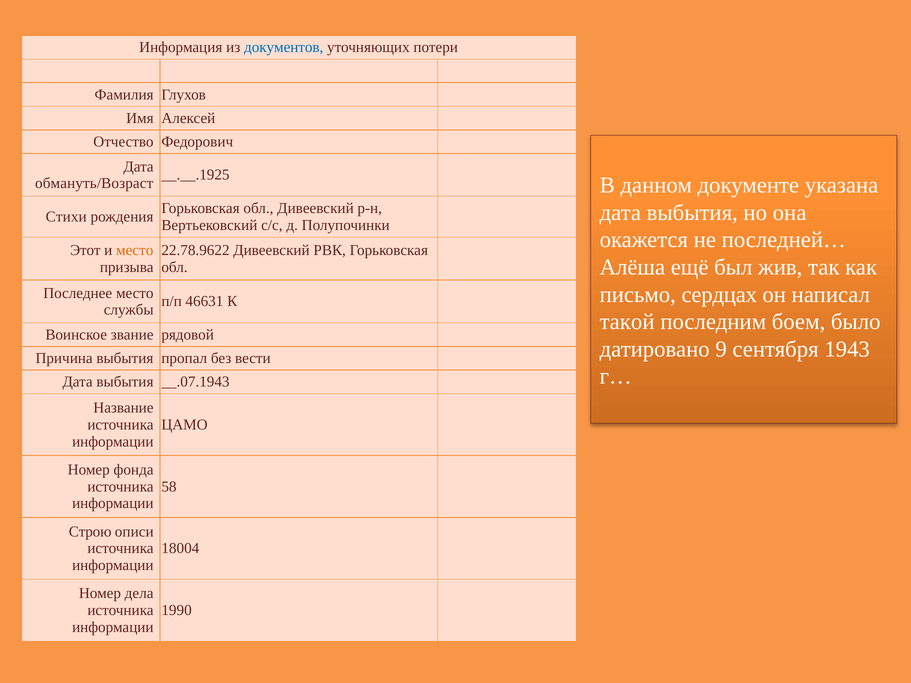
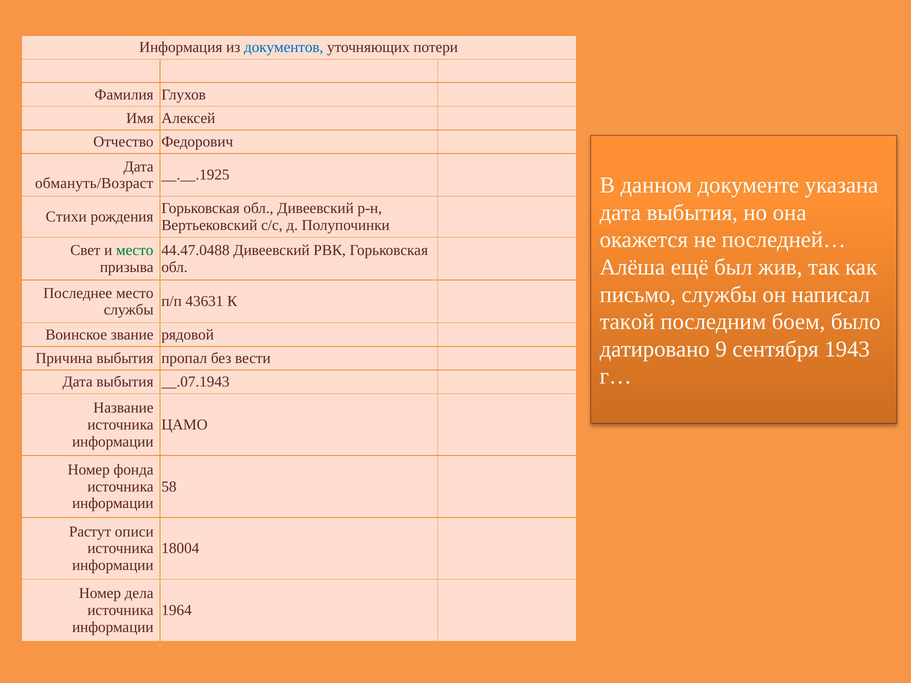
Этот: Этот -> Свет (85, 250)
место colour: orange -> green (135, 250)
22.78.9622: 22.78.9622 -> 44.47.0488 (195, 250)
письмо сердцах: сердцах -> службы (719, 295)
46631: 46631 -> 43631 (204, 302)
Строю: Строю -> Растут (90, 532)
1990: 1990 -> 1964 (177, 611)
